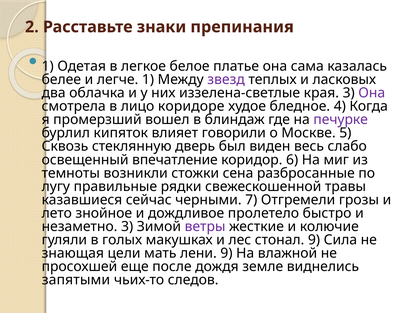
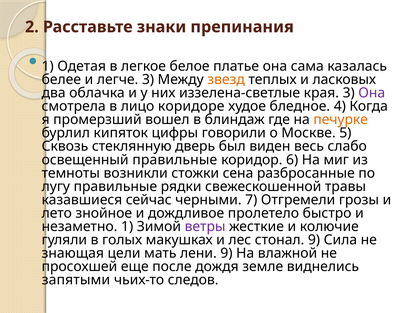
легче 1: 1 -> 3 (148, 80)
звезд colour: purple -> orange (226, 80)
печурке colour: purple -> orange (341, 120)
влияет: влияет -> цифры (175, 133)
освещенный впечатление: впечатление -> правильные (175, 160)
незаметно 3: 3 -> 1 (127, 226)
